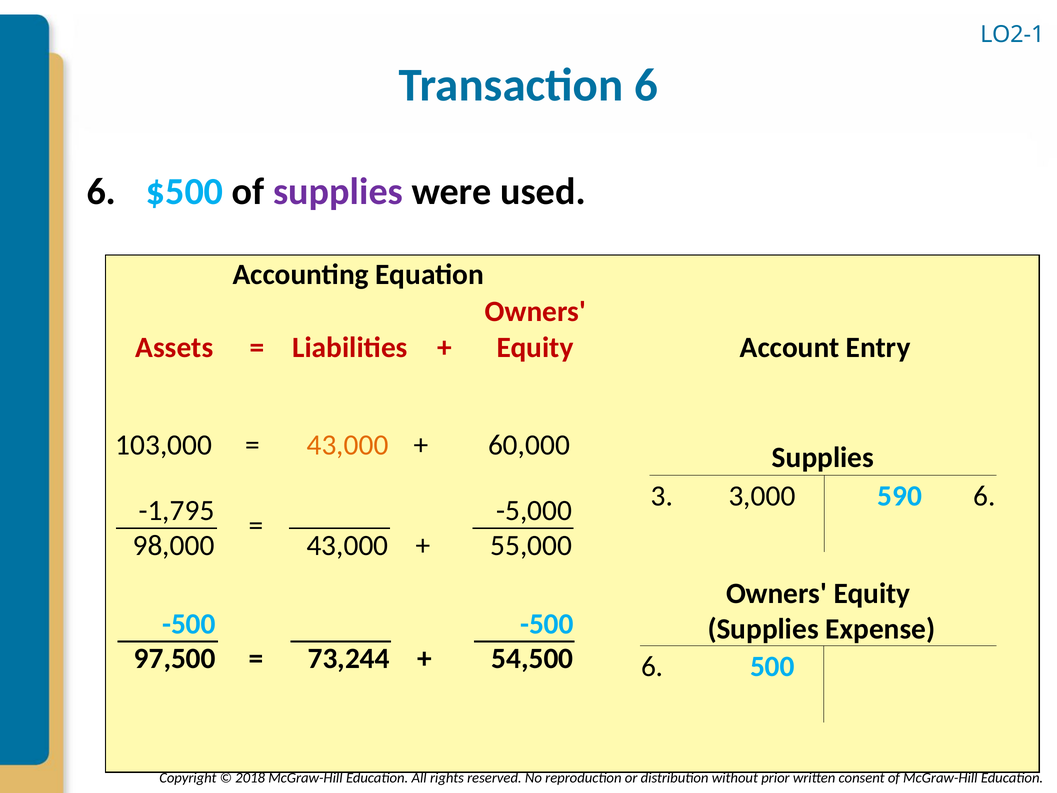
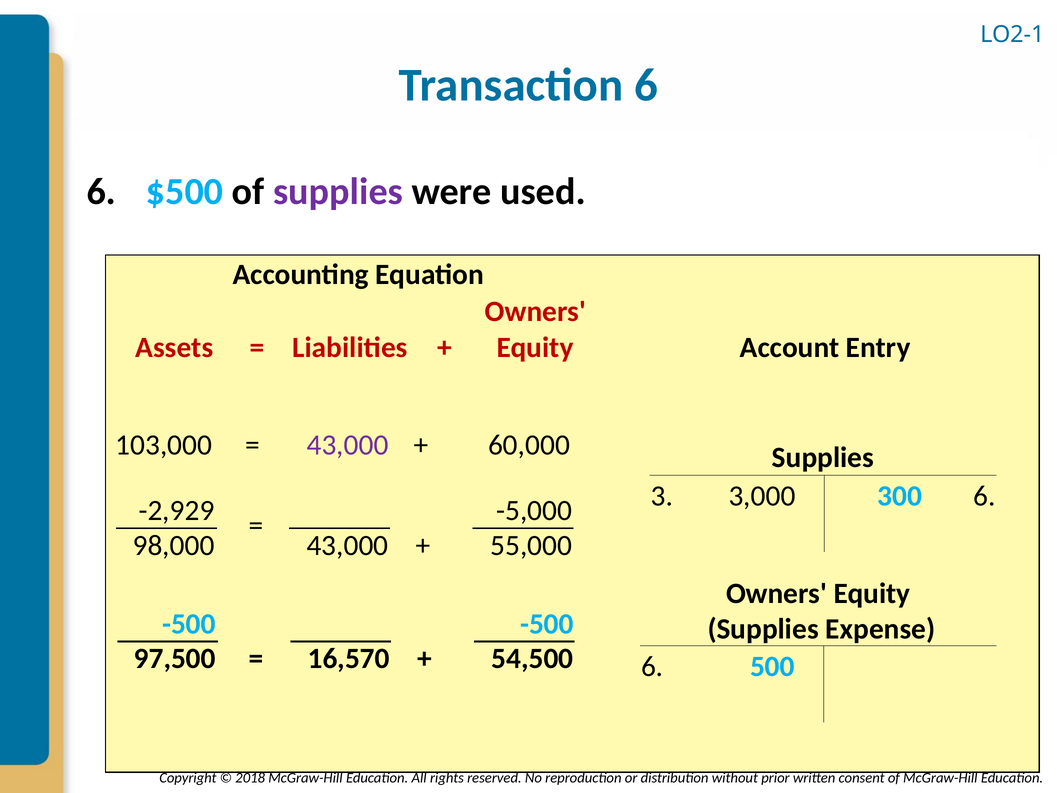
43,000 colour: orange -> purple (348, 445)
590: 590 -> 300 (900, 496)
-1,795: -1,795 -> -2,929 (176, 510)
73,244: 73,244 -> 16,570 (349, 658)
